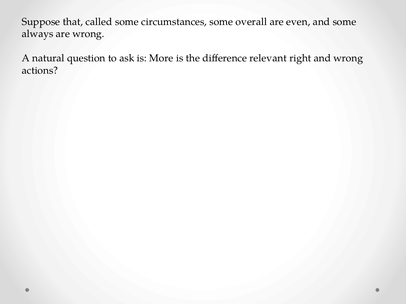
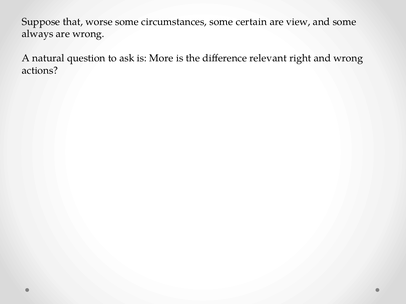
called: called -> worse (99, 22)
overall: overall -> certain (251, 22)
even: even -> view (298, 22)
